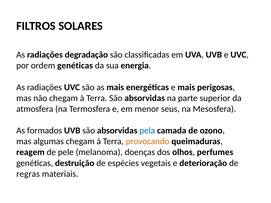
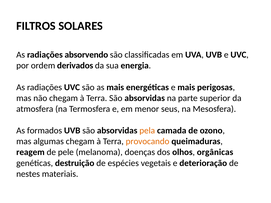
degradação: degradação -> absorvendo (86, 55)
ordem genéticas: genéticas -> derivados (75, 66)
pela colour: blue -> orange (147, 131)
perfumes: perfumes -> orgânicas (215, 152)
regras: regras -> nestes (28, 174)
